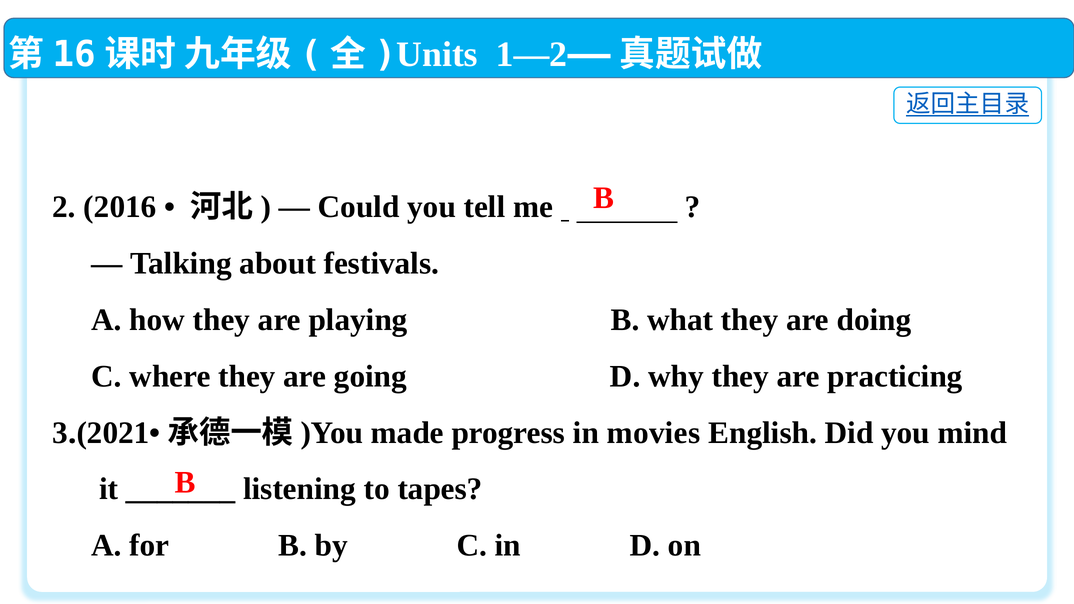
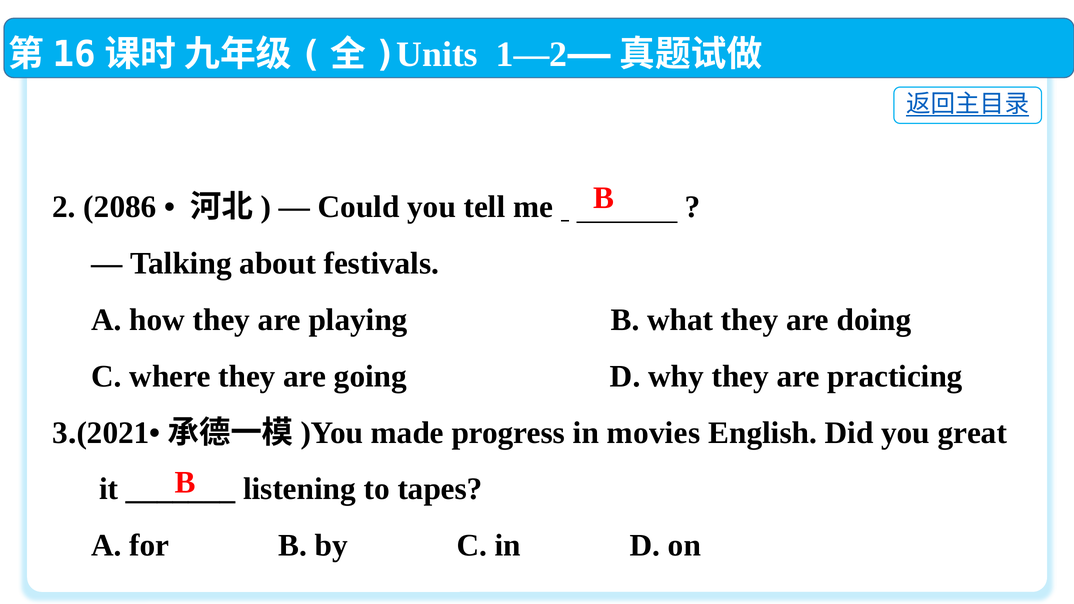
2016: 2016 -> 2086 (120, 207)
mind: mind -> great (972, 433)
